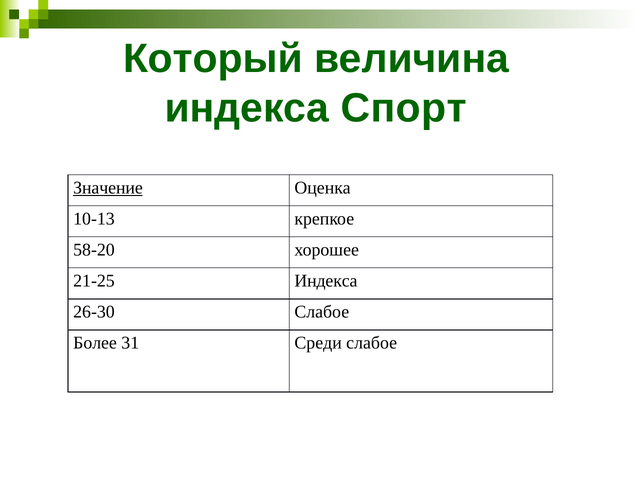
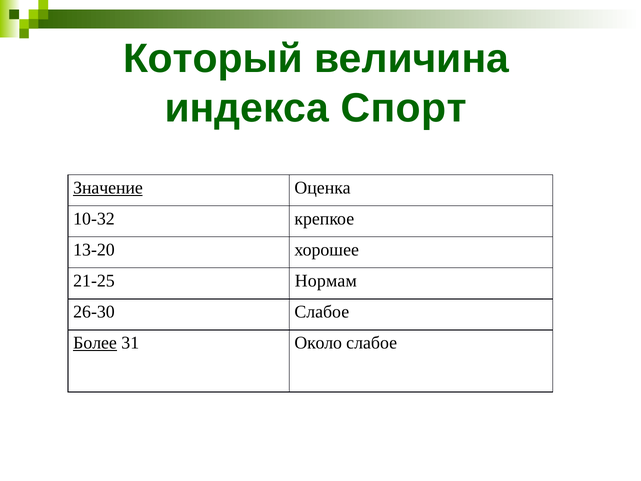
10-13: 10-13 -> 10-32 (94, 219)
58-20: 58-20 -> 13-20 (94, 250)
21-25 Индекса: Индекса -> Нормам (326, 281)
Более underline: none -> present (95, 343)
Среди: Среди -> Около (318, 343)
